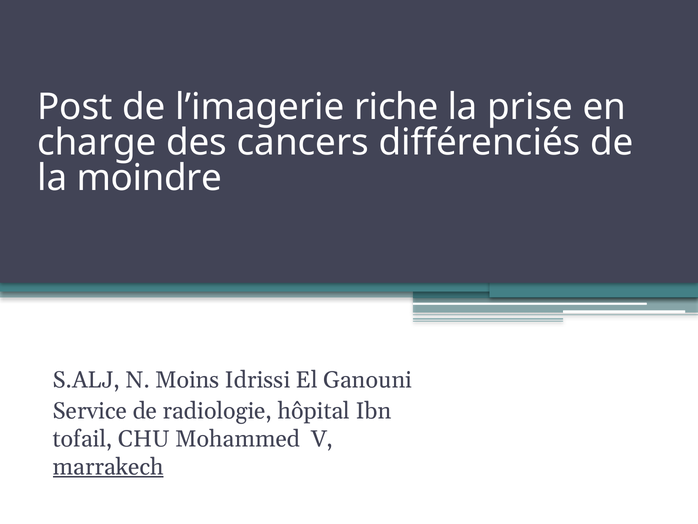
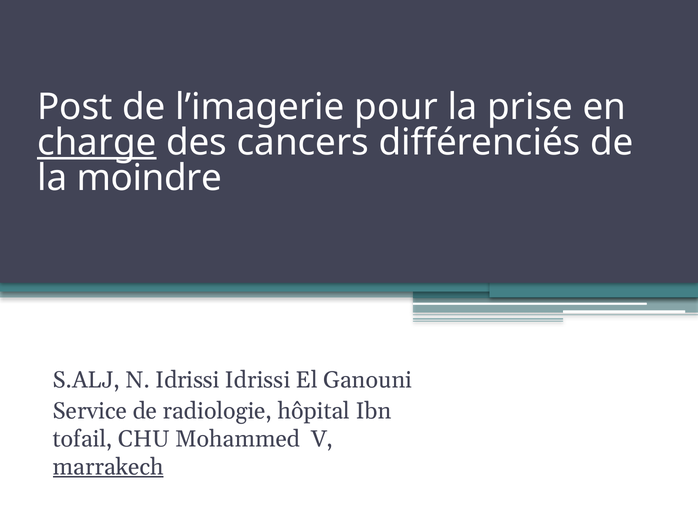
riche: riche -> pour (396, 107)
charge underline: none -> present (97, 142)
N Moins: Moins -> Idrissi (187, 380)
